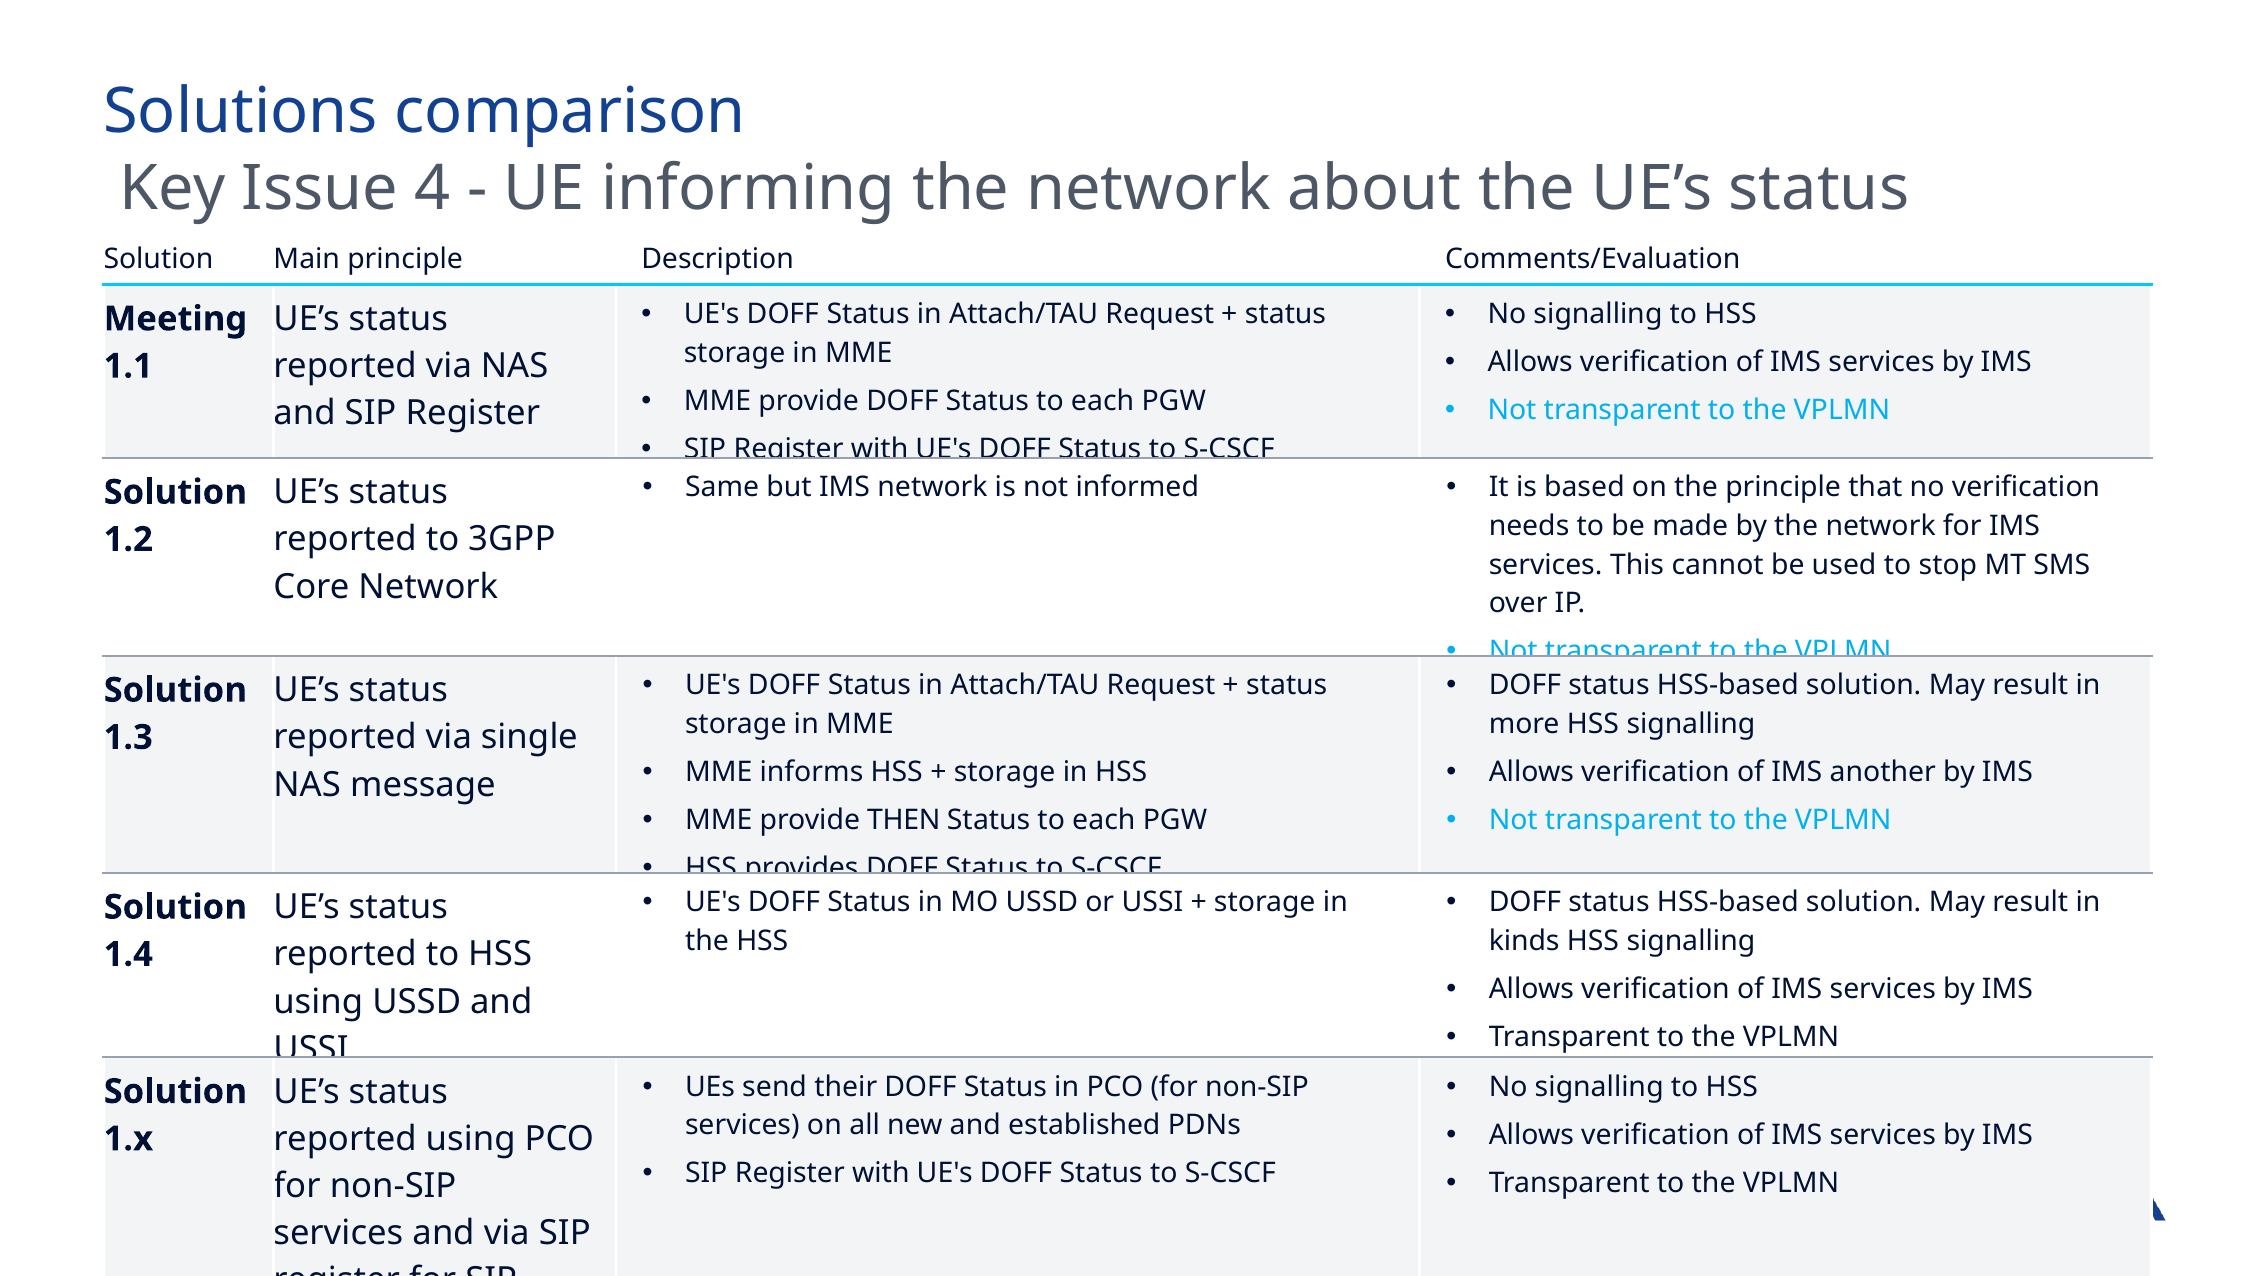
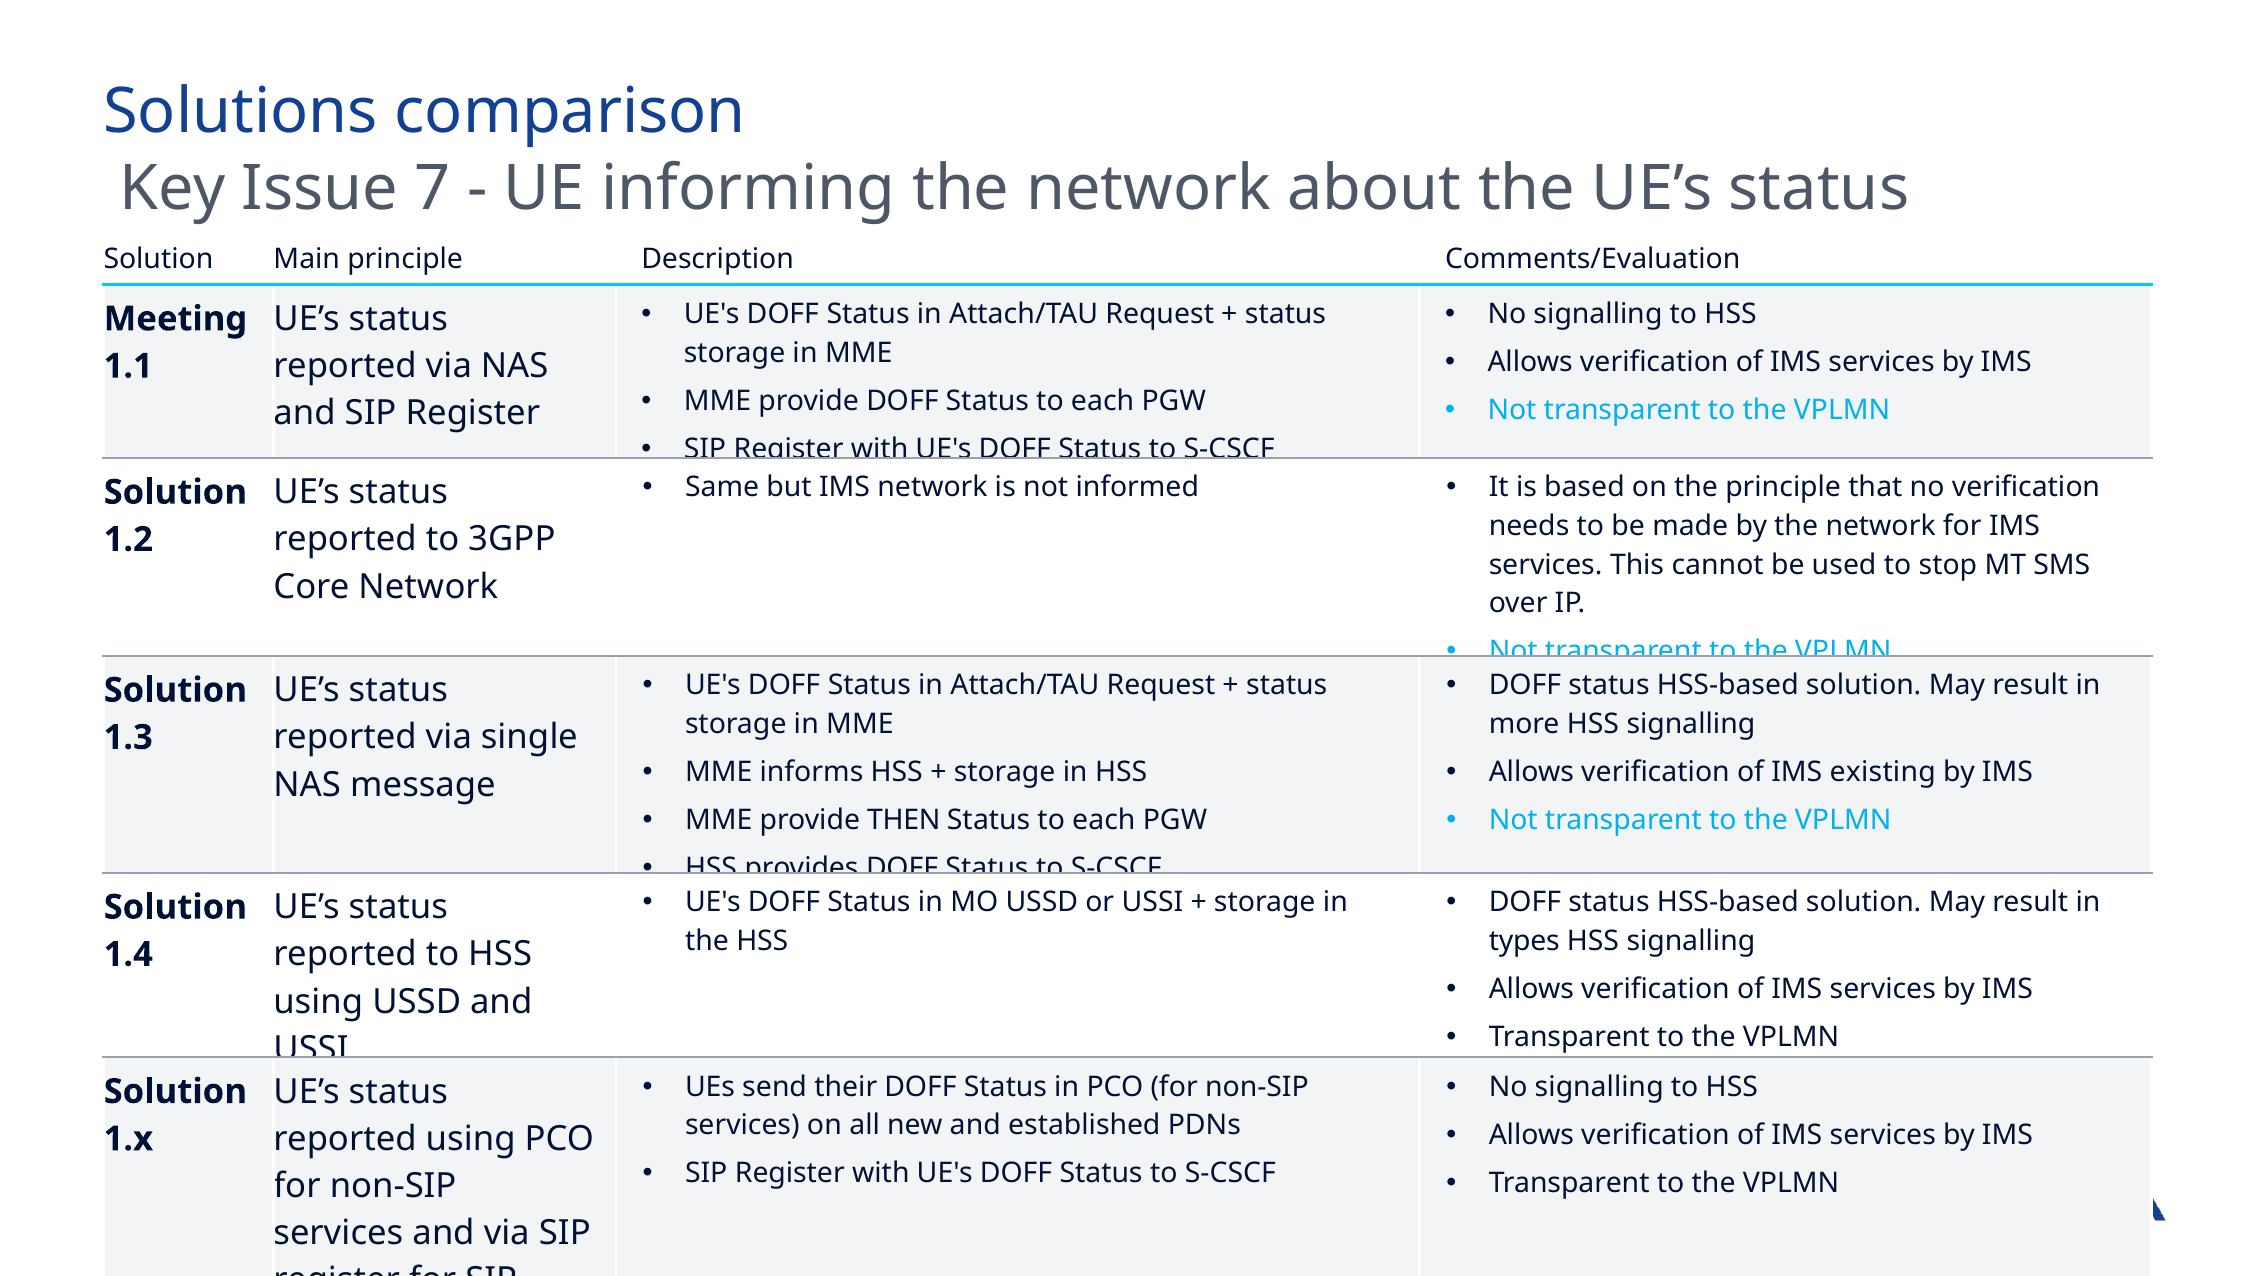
4: 4 -> 7 (433, 189)
another: another -> existing (1883, 772)
kinds: kinds -> types (1524, 941)
